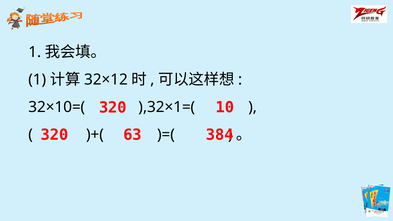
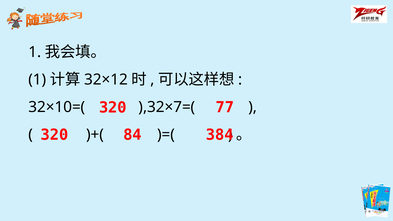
10: 10 -> 77 (225, 107)
),32×1=(: ),32×1=( -> ),32×7=( (167, 107)
63: 63 -> 84 (132, 135)
